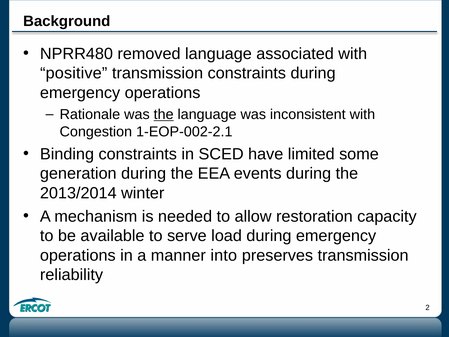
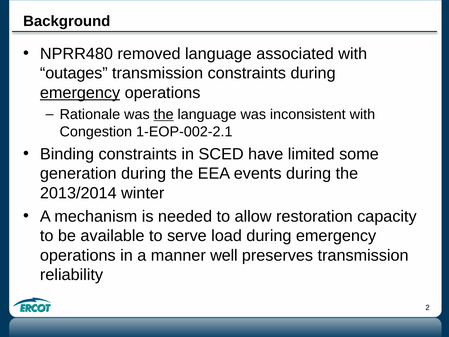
positive: positive -> outages (74, 73)
emergency underline: none -> present (80, 93)
into: into -> well (224, 255)
